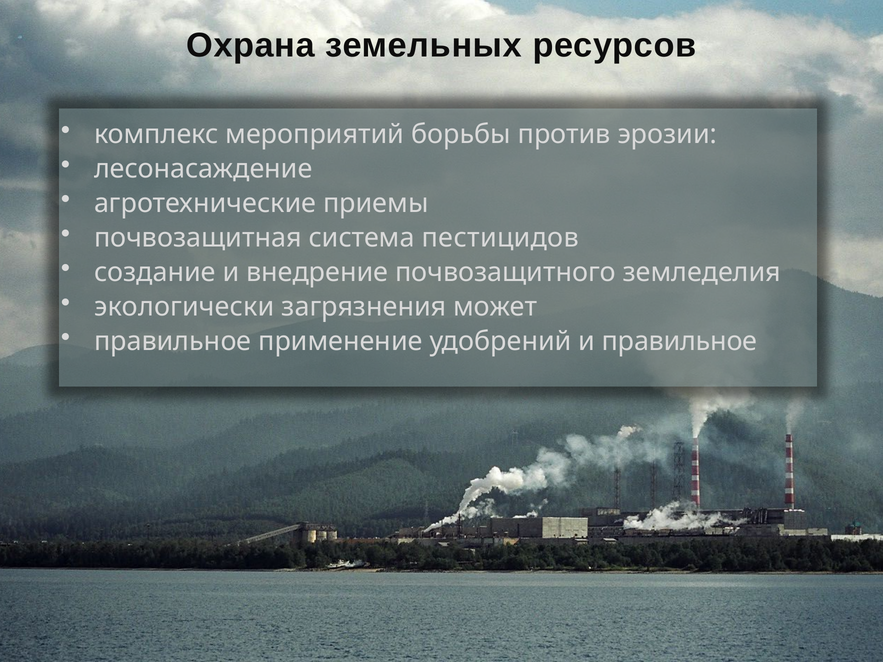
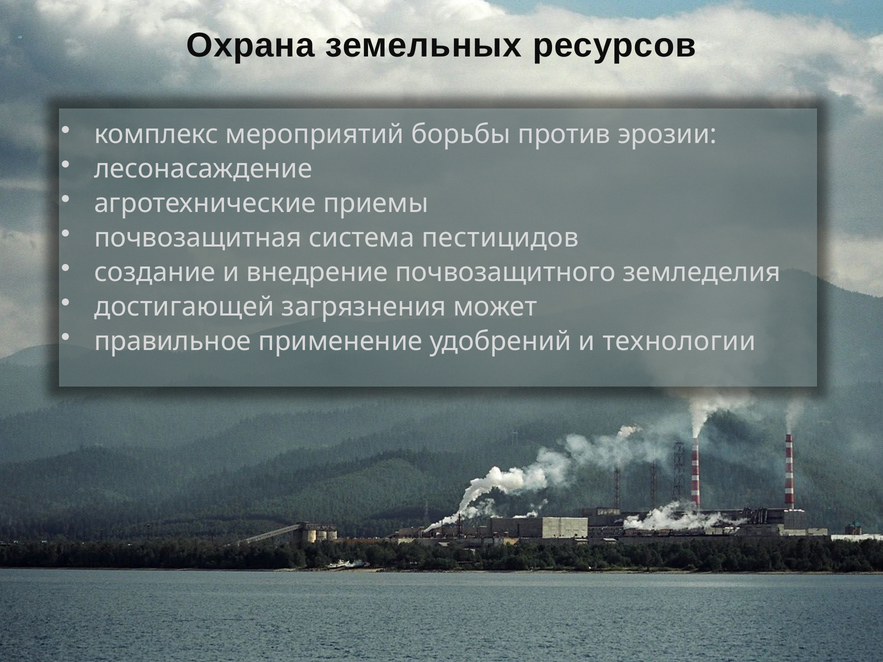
экологически: экологически -> достигающей (184, 307)
и правильное: правильное -> технологии (679, 341)
